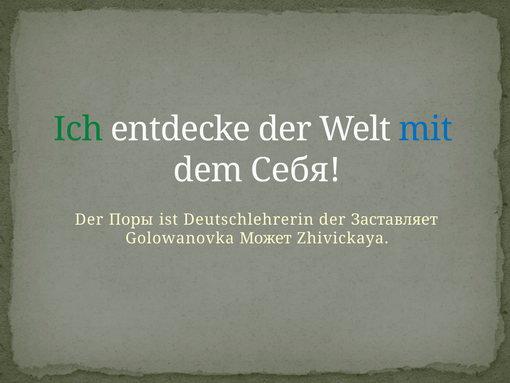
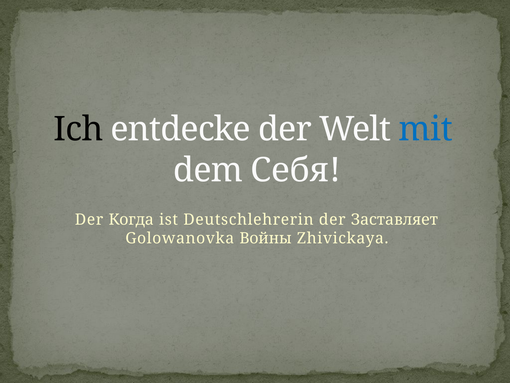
Ich colour: green -> black (78, 129)
Поры: Поры -> Когда (131, 219)
Может: Может -> Войны (266, 238)
